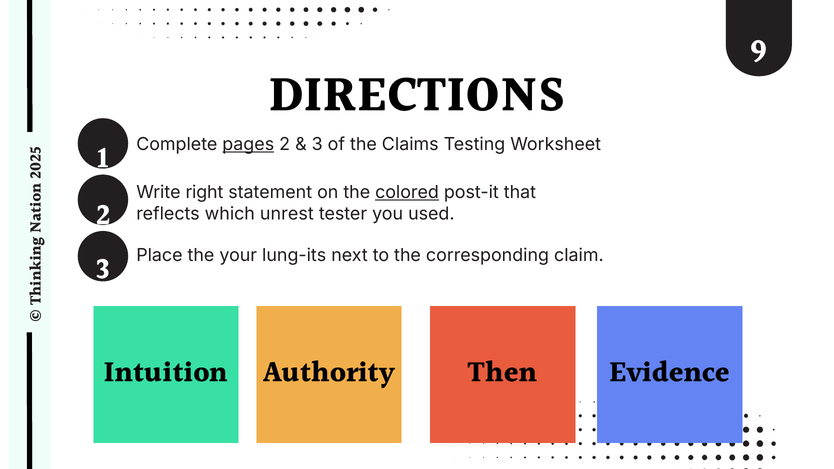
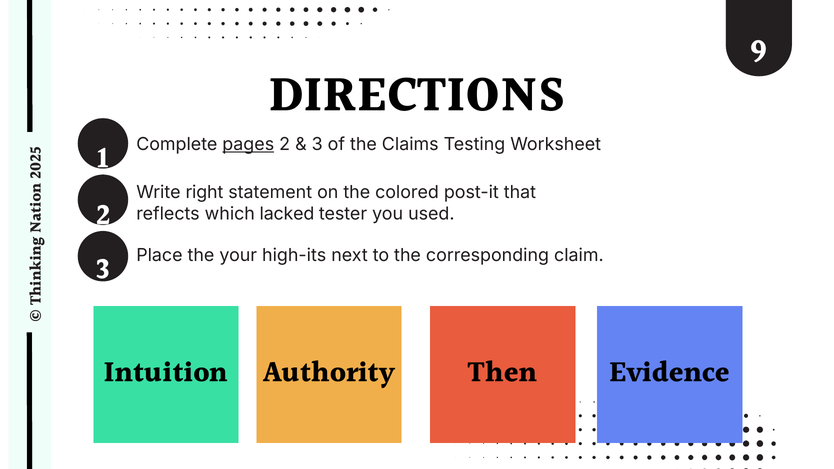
colored underline: present -> none (407, 192)
unrest: unrest -> lacked (287, 214)
lung-its: lung-its -> high-its (294, 255)
